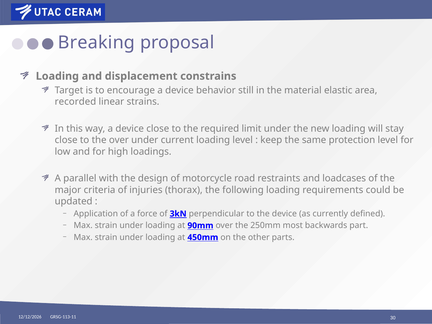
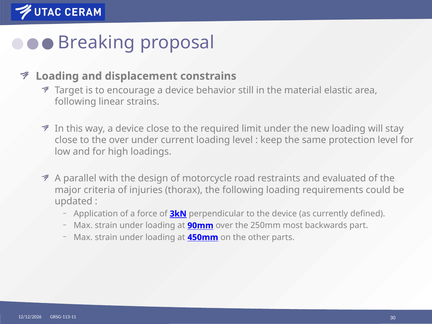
recorded: recorded -> following (75, 102)
loadcases: loadcases -> evaluated (344, 178)
